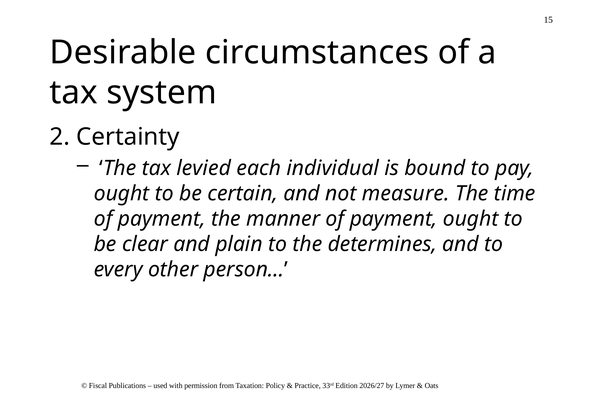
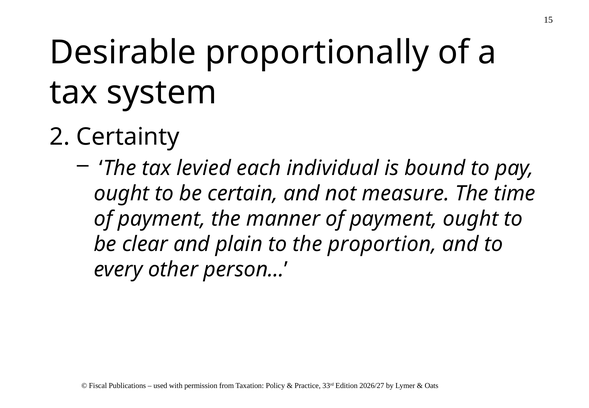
circumstances: circumstances -> proportionally (317, 53)
determines: determines -> proportion (382, 244)
